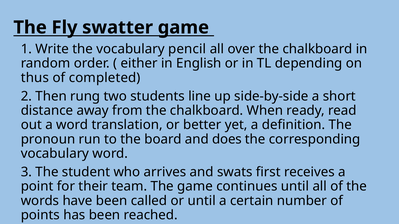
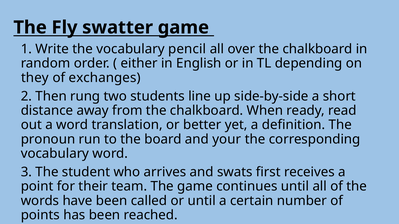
thus: thus -> they (35, 78)
completed: completed -> exchanges (105, 78)
does: does -> your (227, 139)
